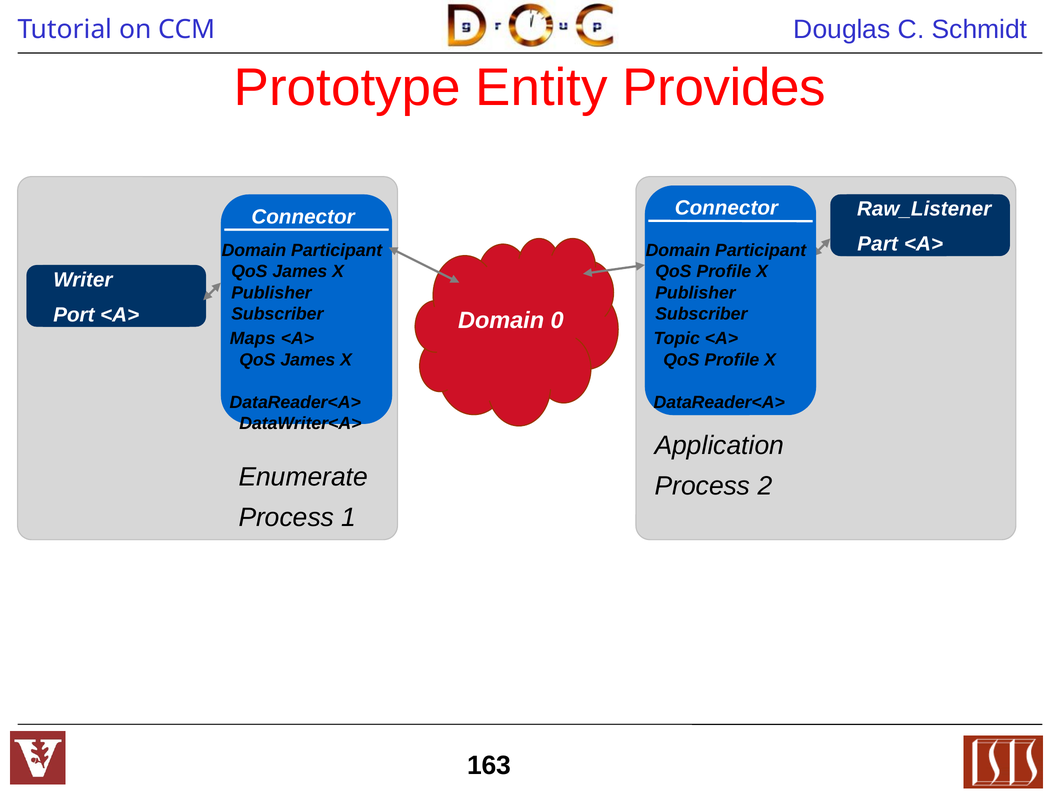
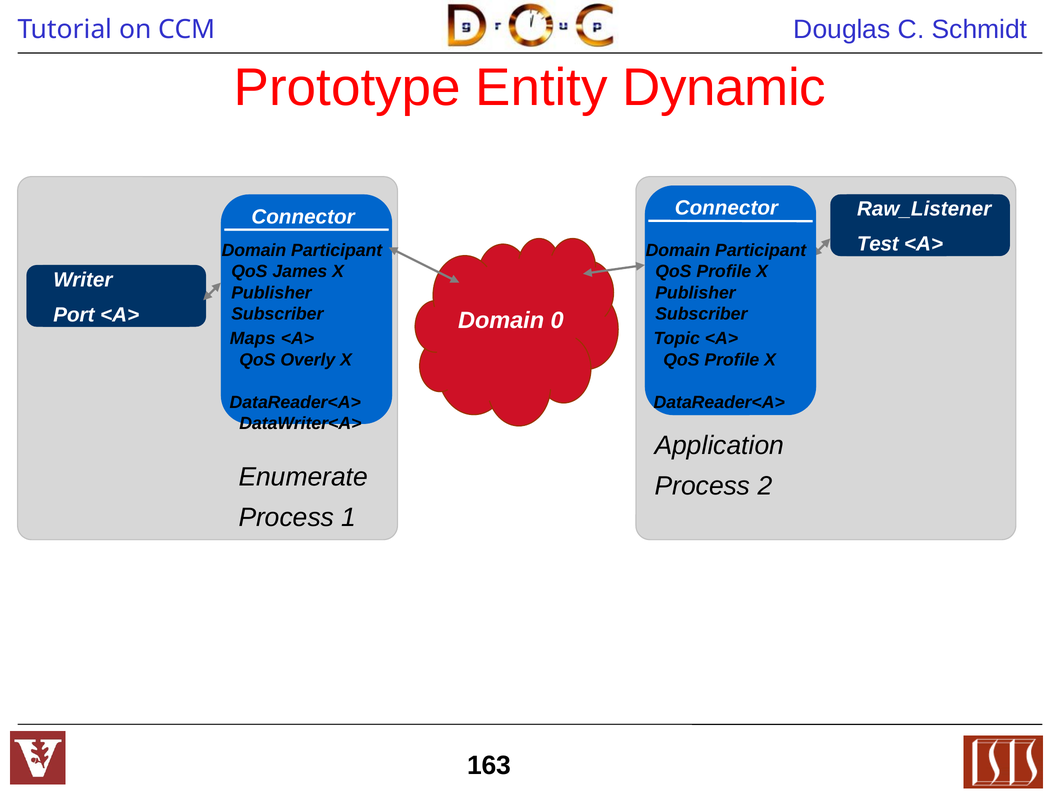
Provides: Provides -> Dynamic (724, 88)
Part: Part -> Test (878, 244)
James: James -> Overly (308, 360)
